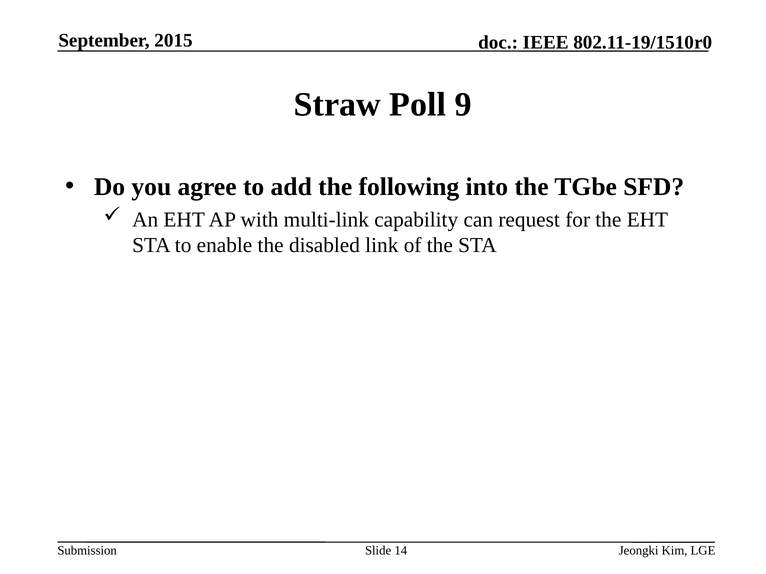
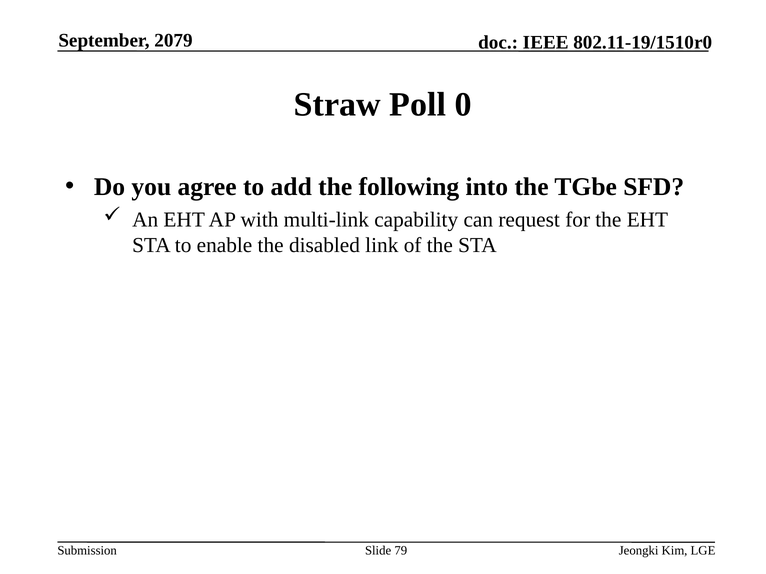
2015: 2015 -> 2079 (173, 41)
9: 9 -> 0 (463, 104)
14: 14 -> 79 (401, 551)
